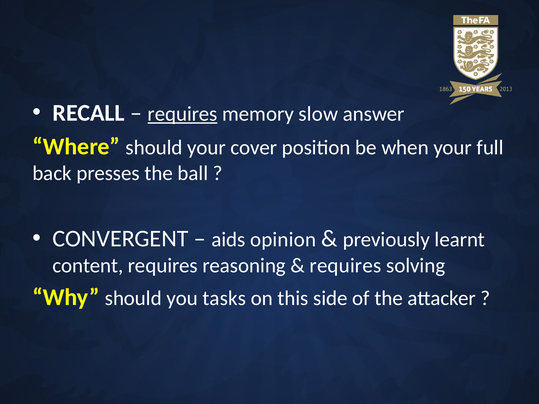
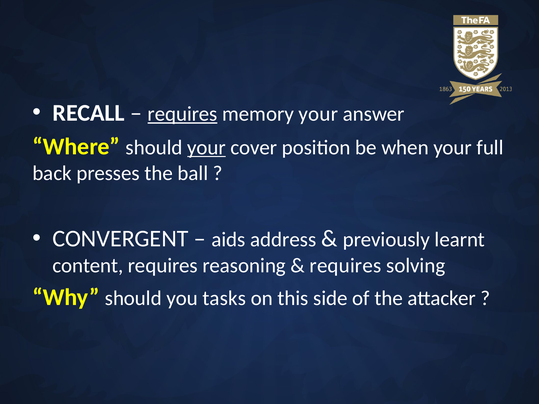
memory slow: slow -> your (318, 114)
your underline: none -> present (207, 148)
opinion: opinion -> address (283, 240)
